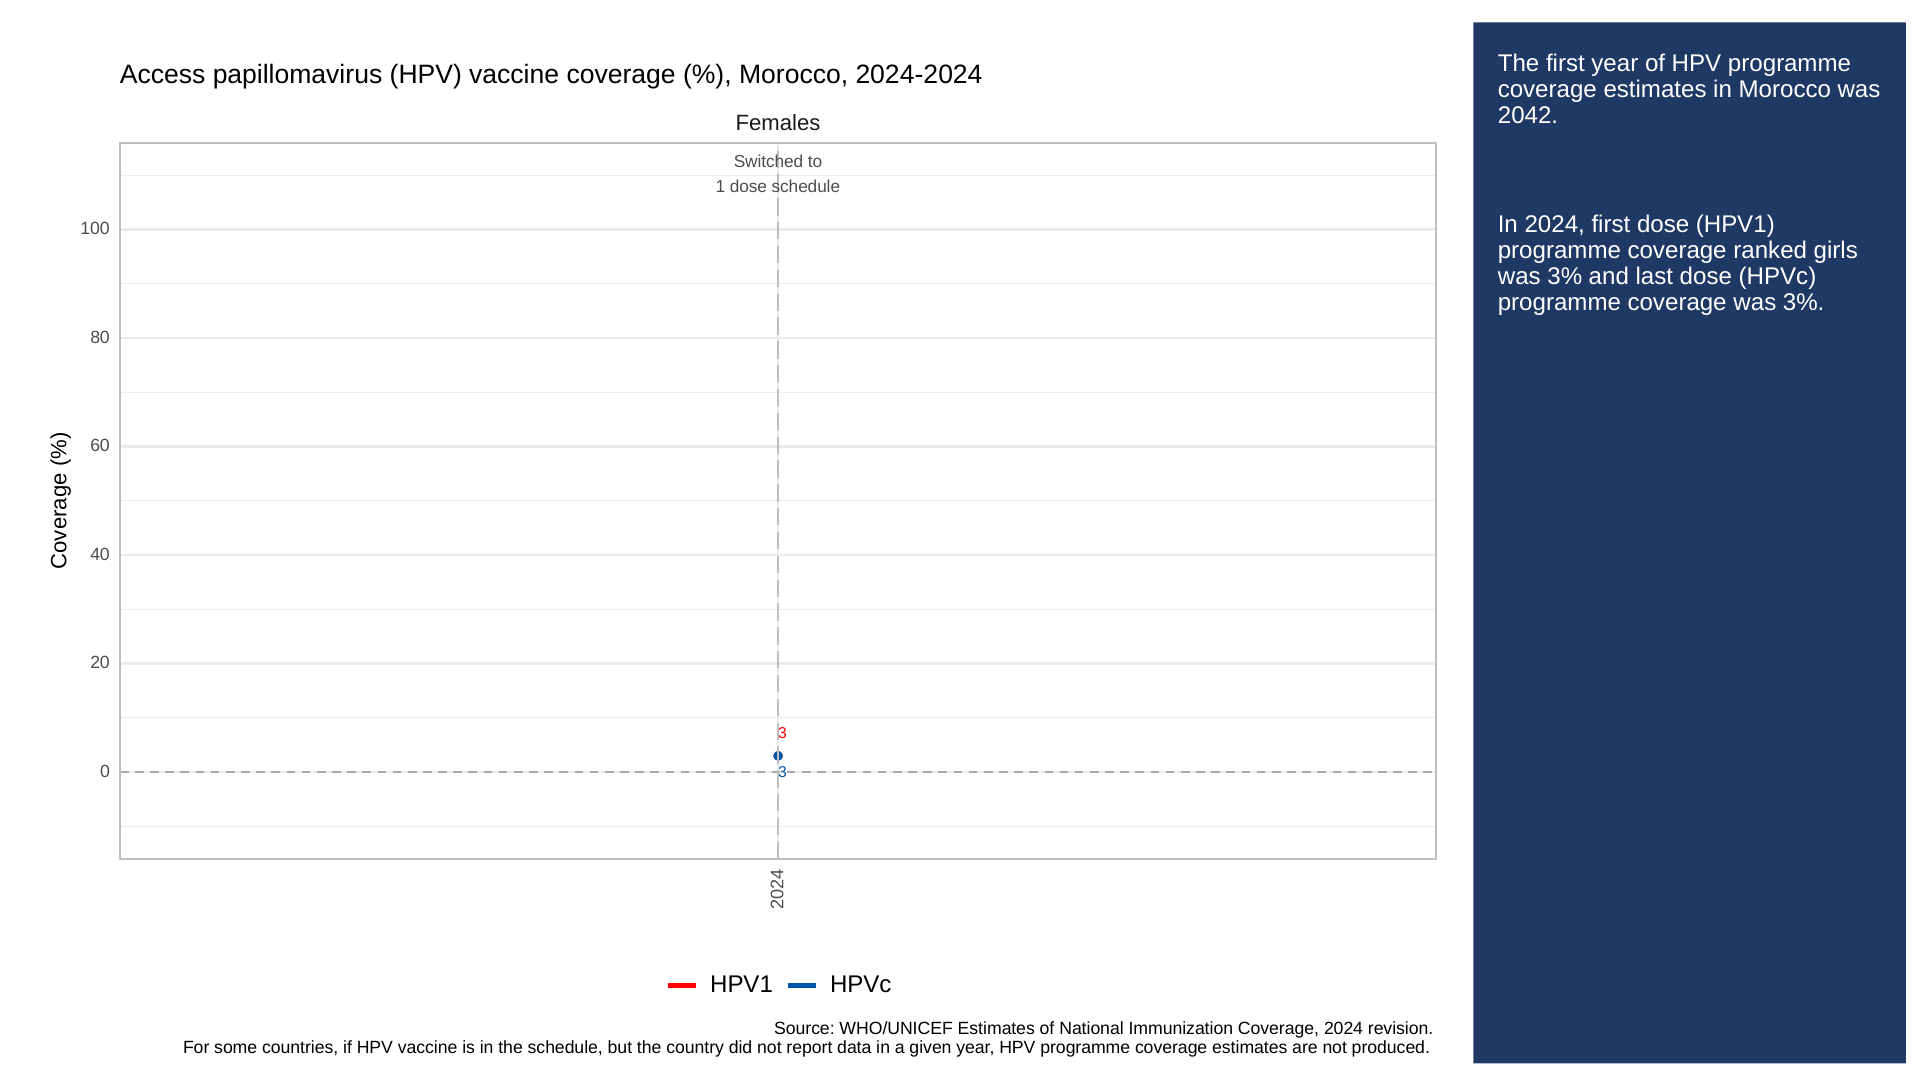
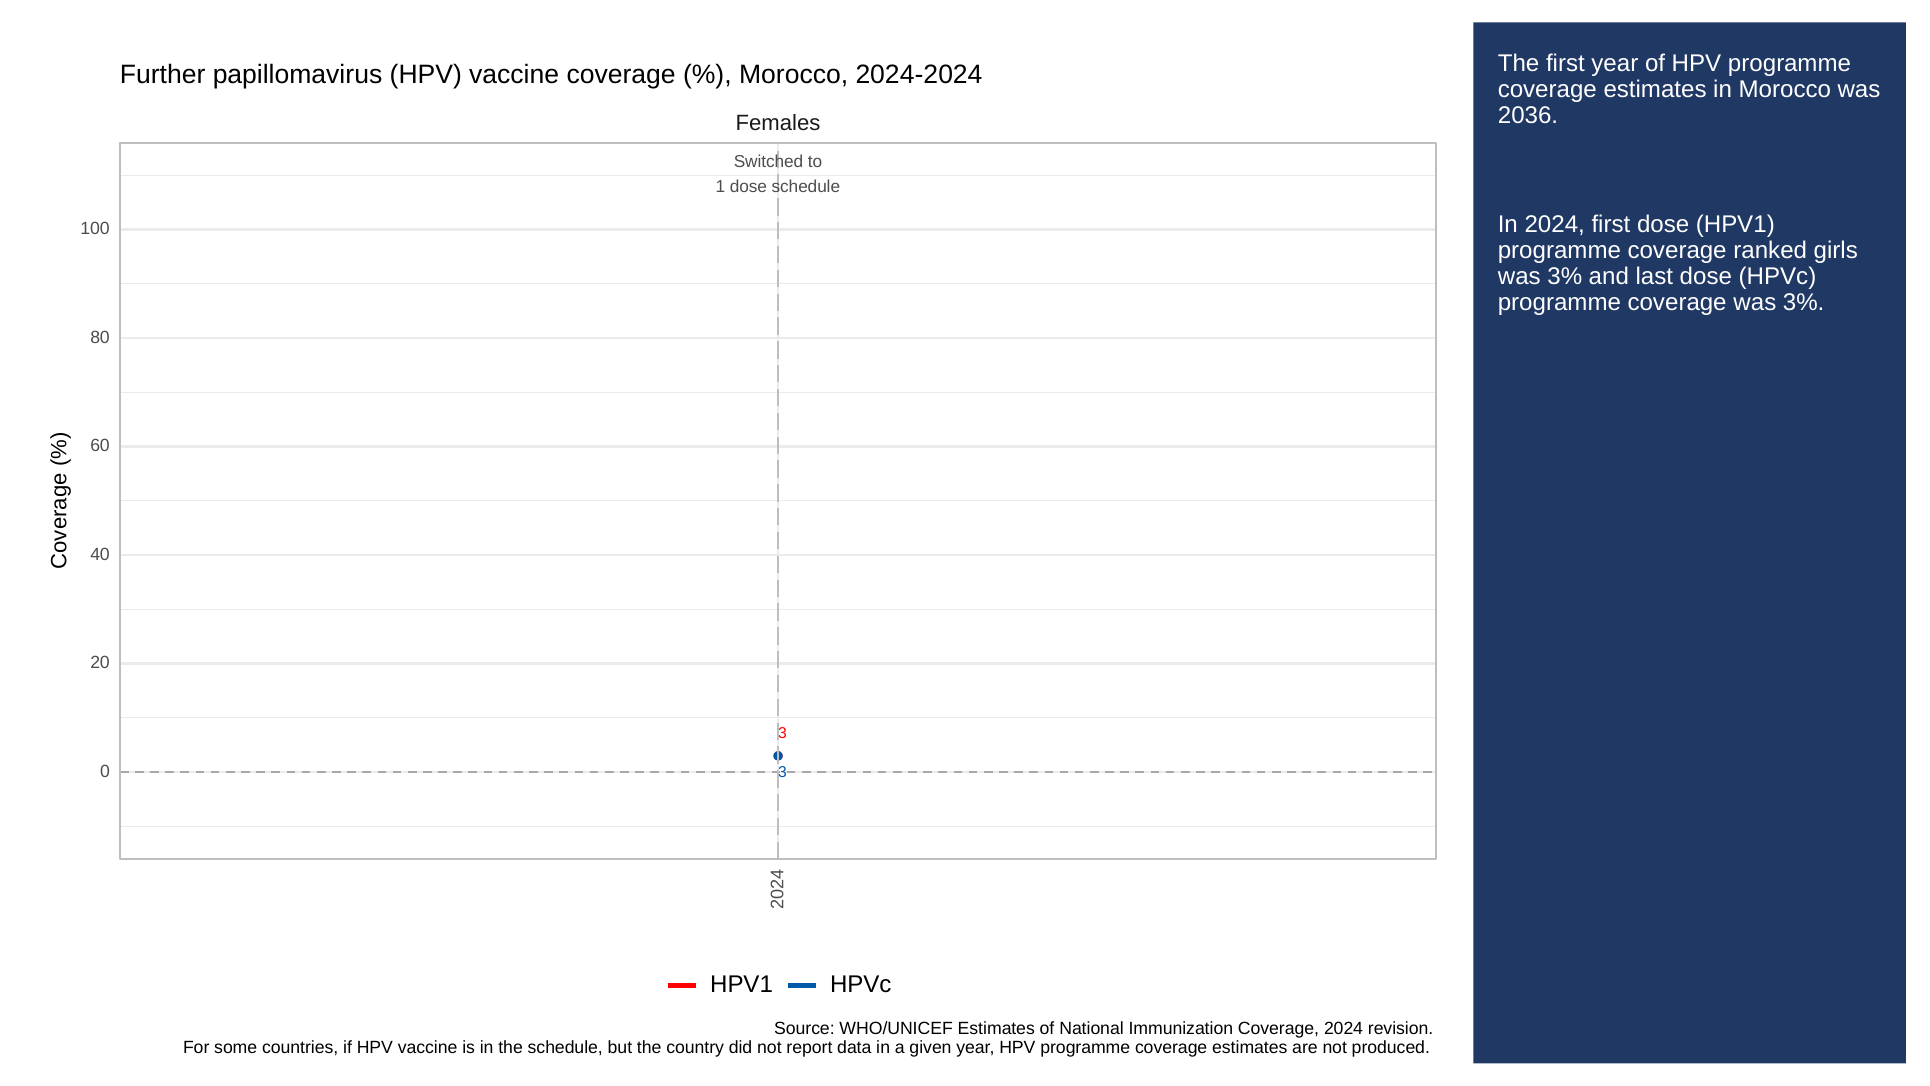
Access: Access -> Further (163, 75)
2042: 2042 -> 2036 (1528, 116)
